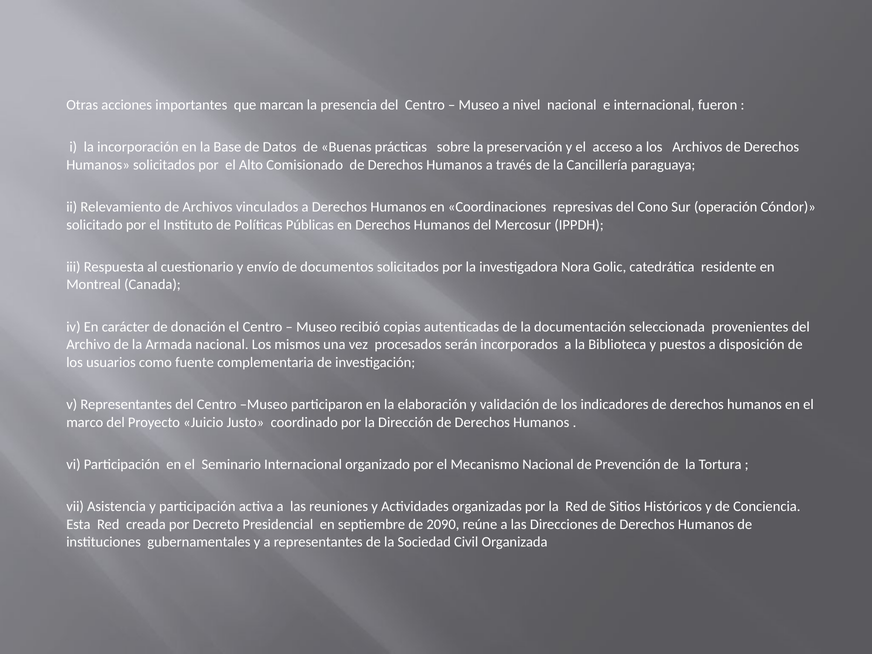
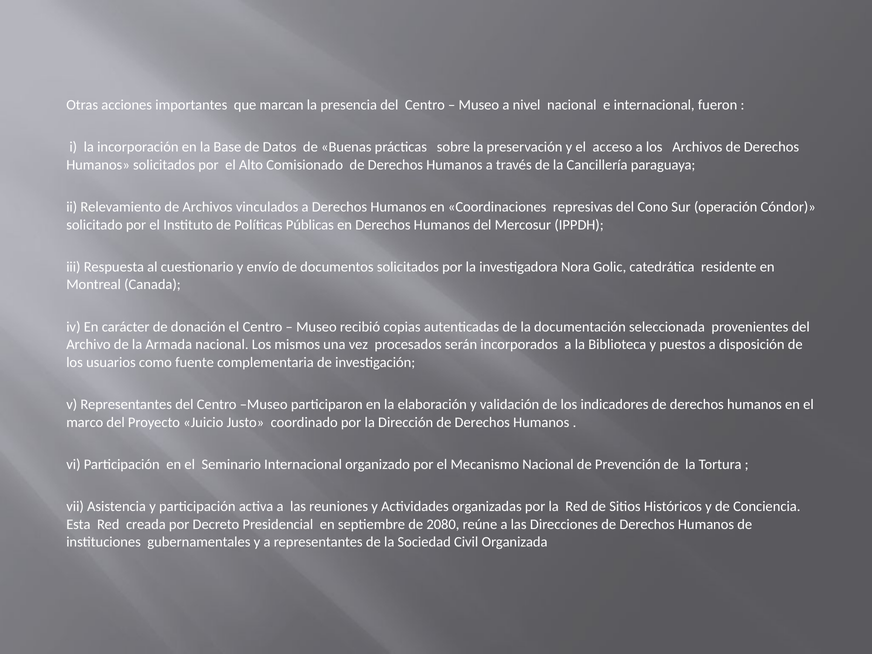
2090: 2090 -> 2080 (443, 524)
